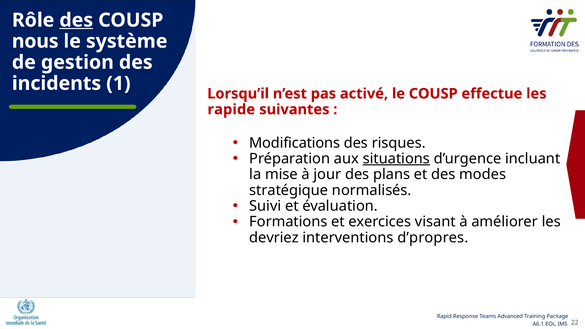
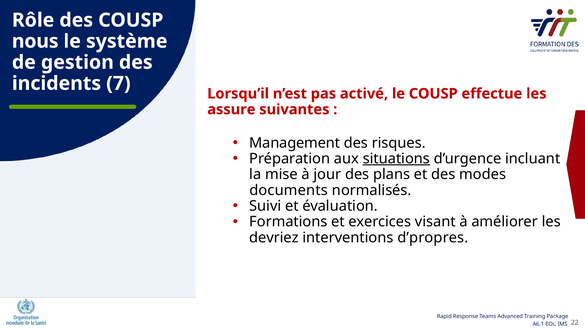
des underline: present -> none (76, 20)
1: 1 -> 7 (118, 83)
rapide: rapide -> assure (231, 109)
Modifications: Modifications -> Management (295, 143)
stratégique: stratégique -> documents (289, 190)
